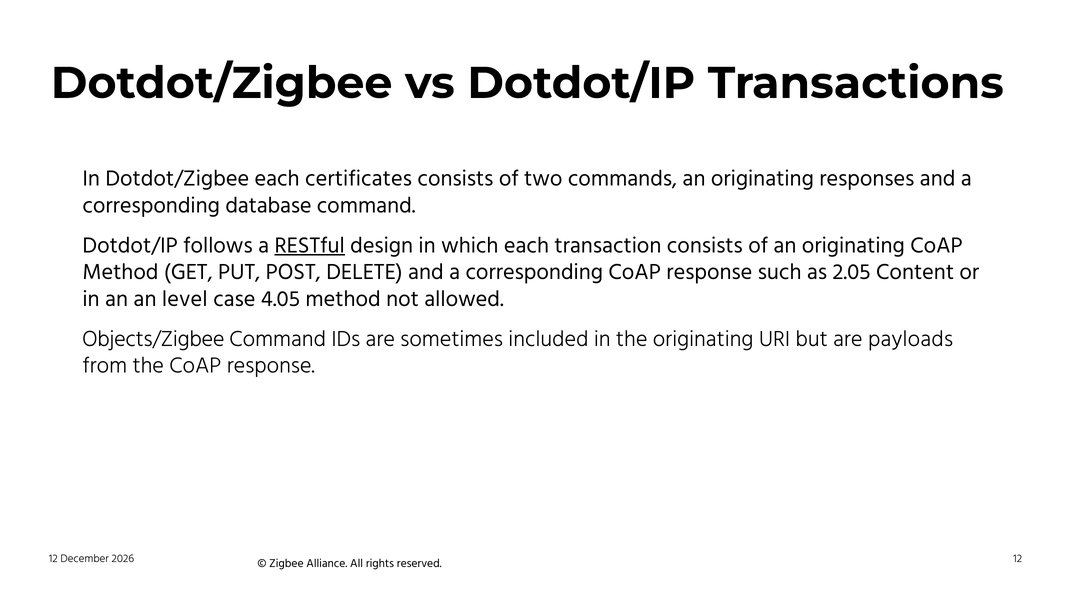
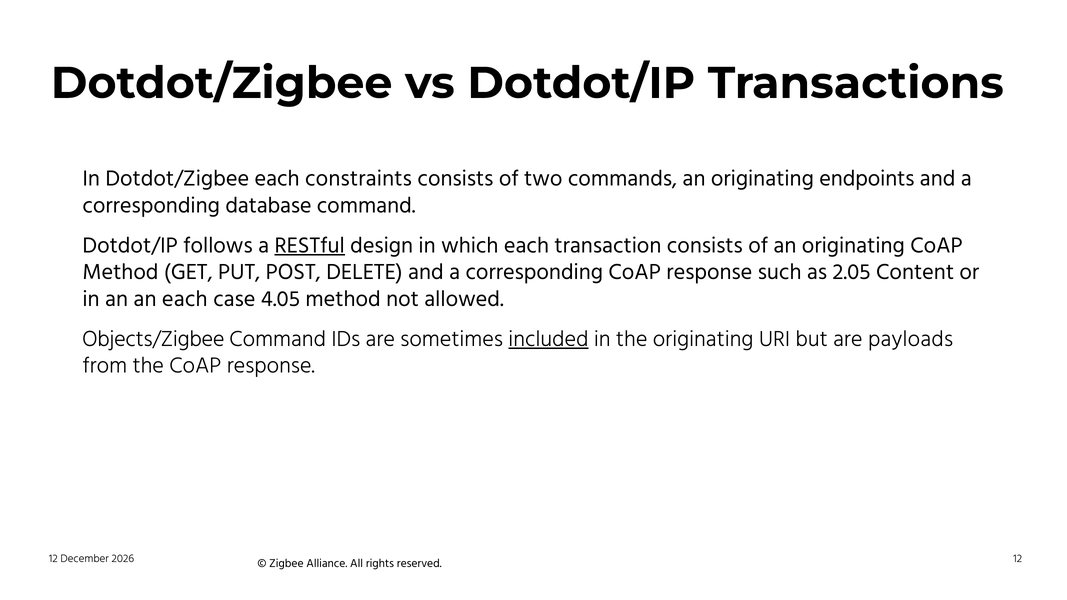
certificates: certificates -> constraints (358, 179)
responses: responses -> endpoints (867, 179)
an level: level -> each (185, 299)
included underline: none -> present (548, 339)
